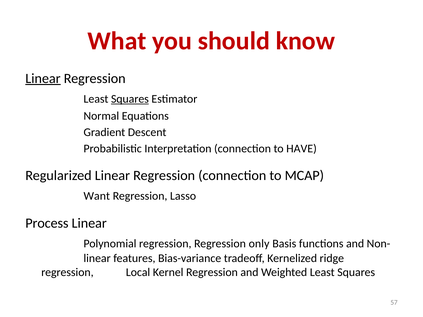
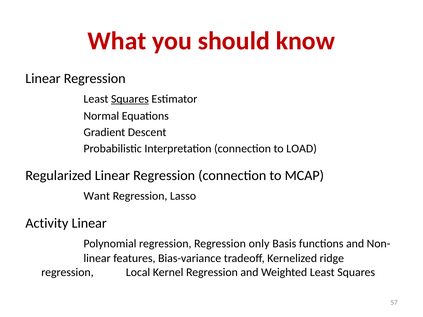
Linear underline: present -> none (43, 79)
HAVE: HAVE -> LOAD (302, 149)
Process: Process -> Activity (47, 223)
